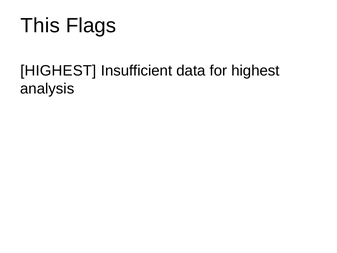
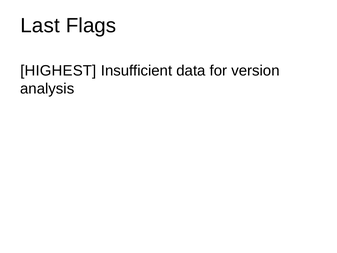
This: This -> Last (40, 26)
for highest: highest -> version (255, 71)
